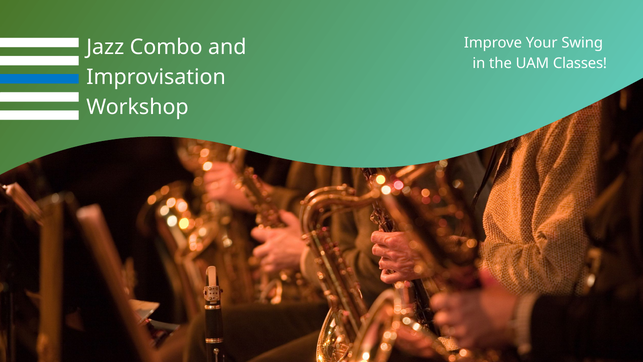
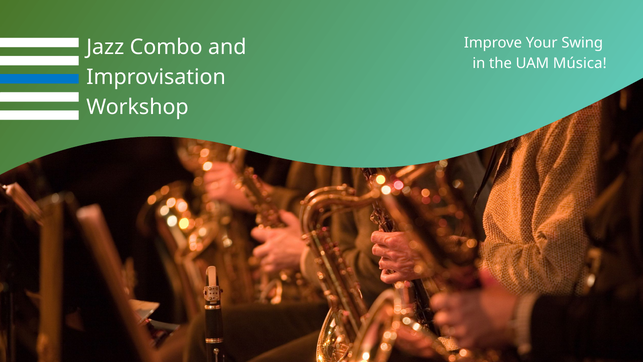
Classes: Classes -> Música (580, 64)
